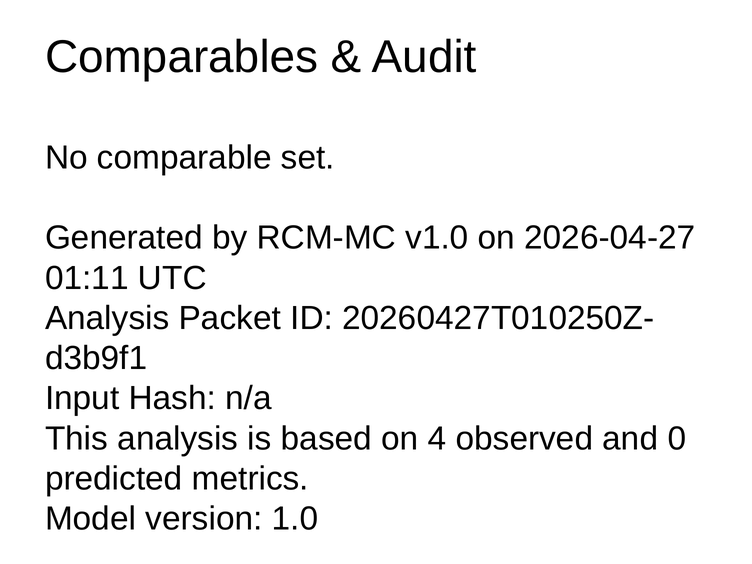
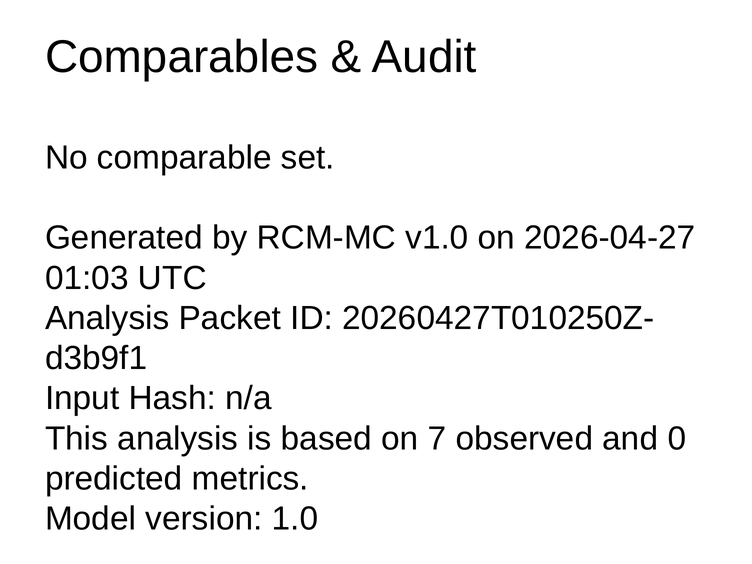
01:11: 01:11 -> 01:03 (87, 278)
4: 4 -> 7 (437, 439)
